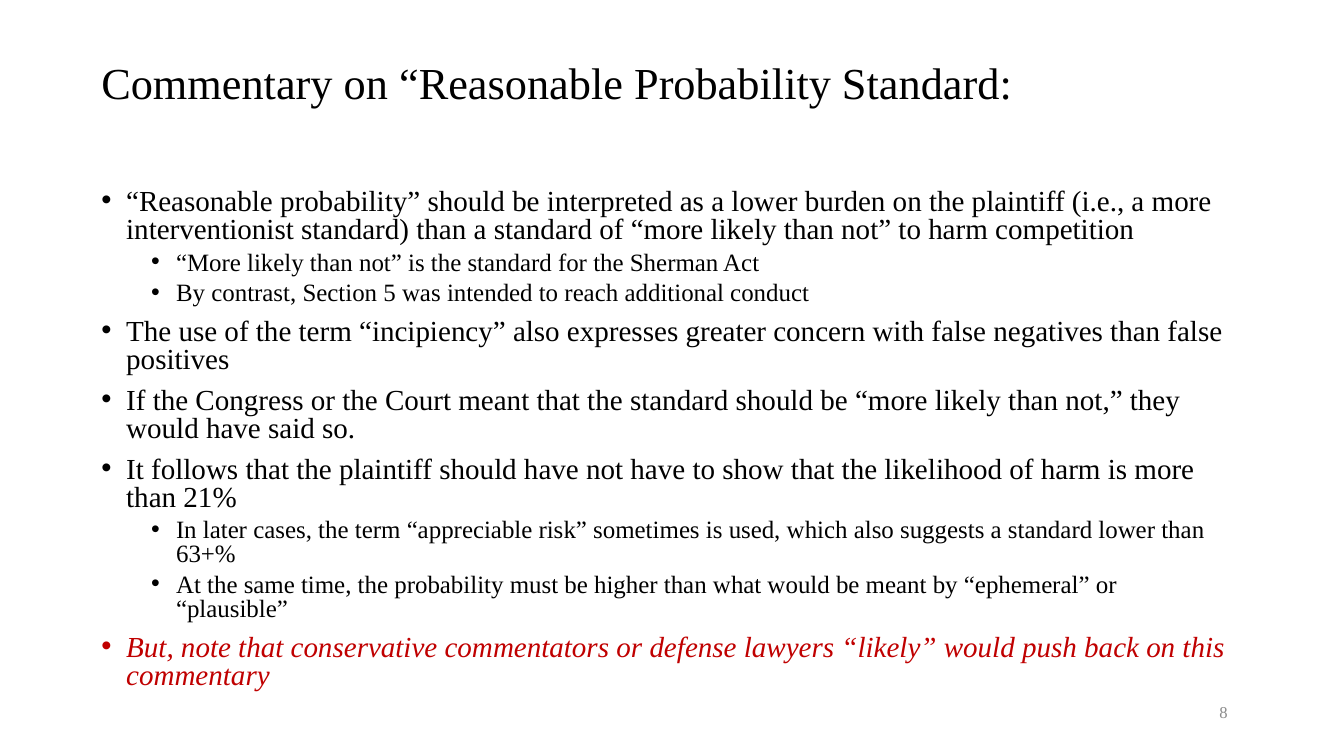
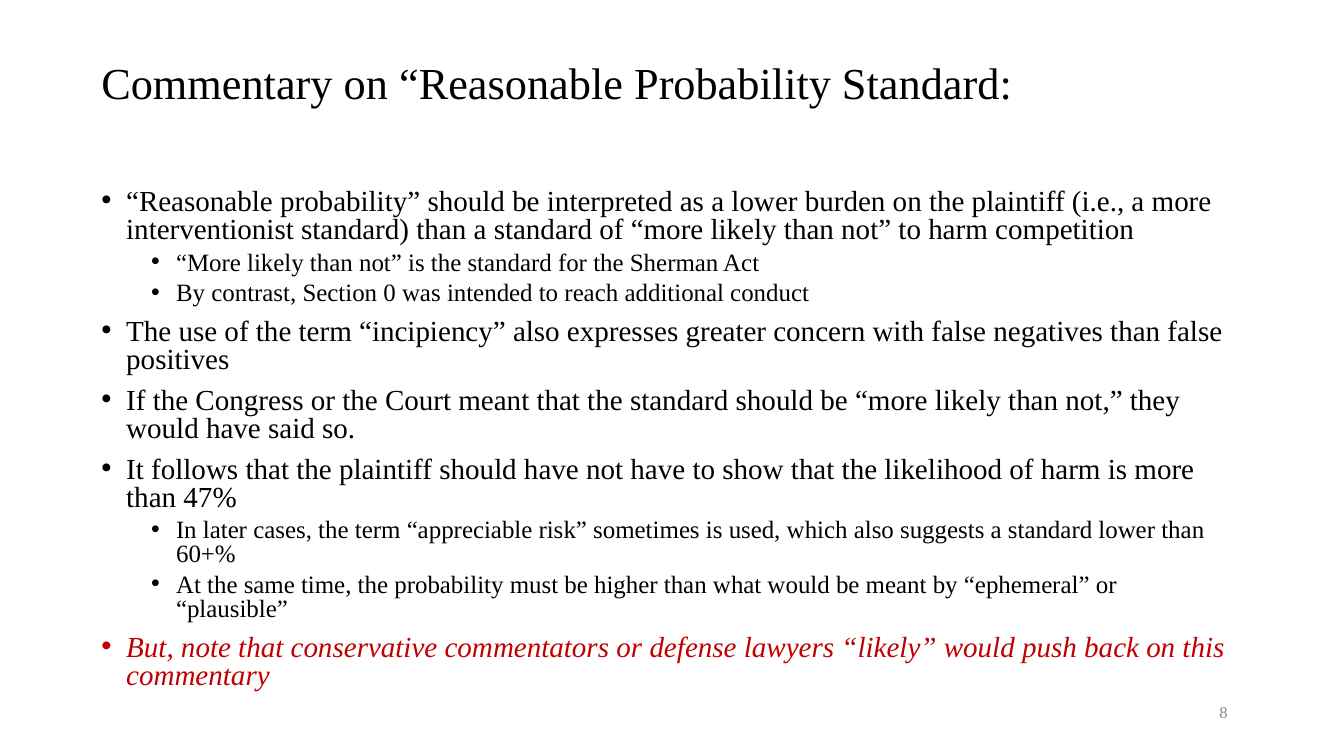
5: 5 -> 0 (390, 294)
21%: 21% -> 47% (210, 498)
63+%: 63+% -> 60+% (206, 555)
